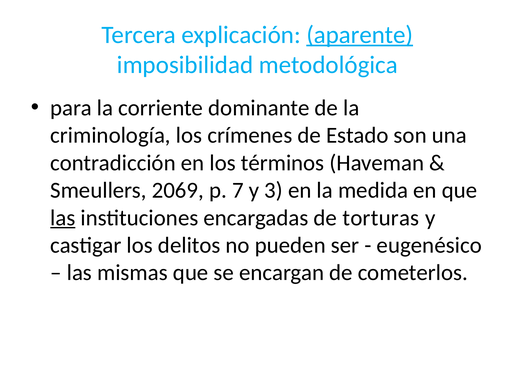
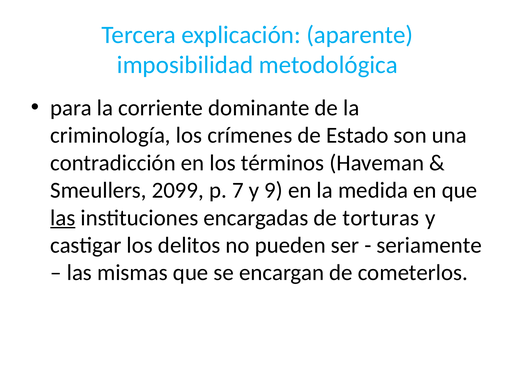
aparente underline: present -> none (360, 35)
2069: 2069 -> 2099 (178, 190)
3: 3 -> 9 (274, 190)
eugenésico: eugenésico -> seriamente (429, 245)
